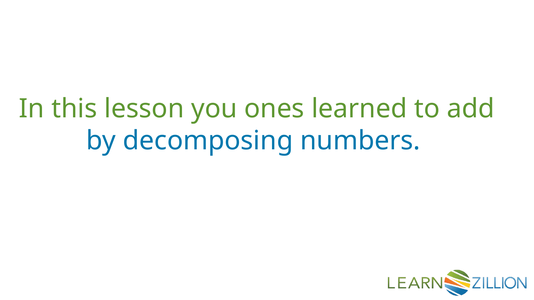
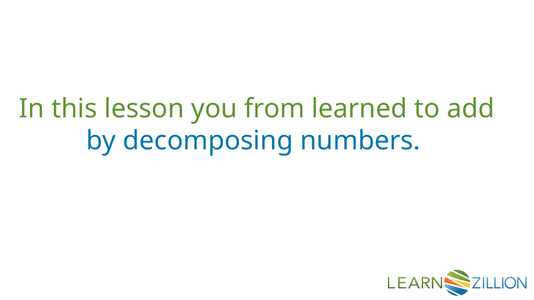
ones: ones -> from (274, 109)
